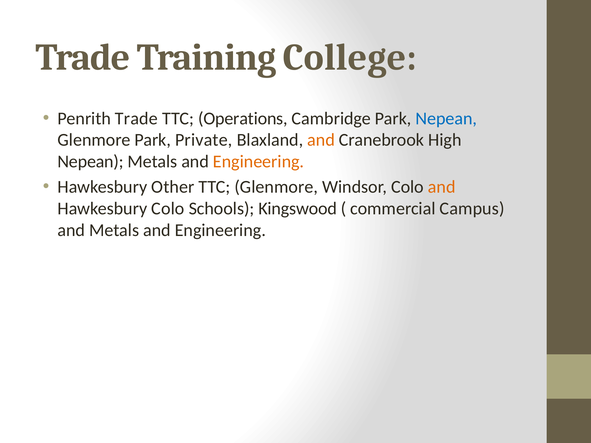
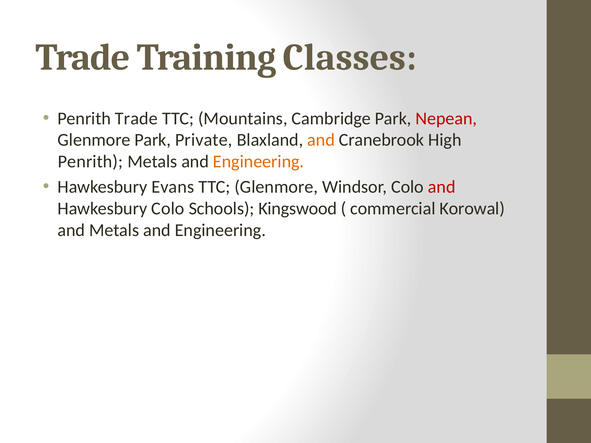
College: College -> Classes (350, 57)
Operations: Operations -> Mountains (243, 118)
Nepean colour: blue -> red (446, 118)
Nepean: Nepean -> Penrith (90, 162)
Other: Other -> Evans (173, 187)
and colour: orange -> red (442, 187)
Campus: Campus -> Korowal (472, 209)
